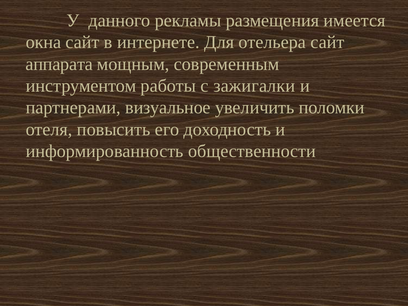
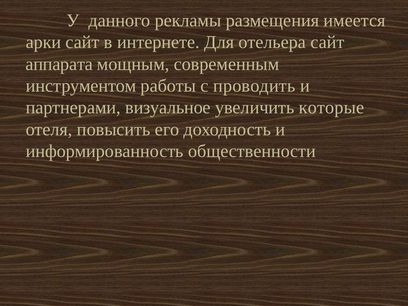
окна: окна -> арки (43, 42)
зажигалки: зажигалки -> проводить (254, 86)
поломки: поломки -> которые (332, 108)
